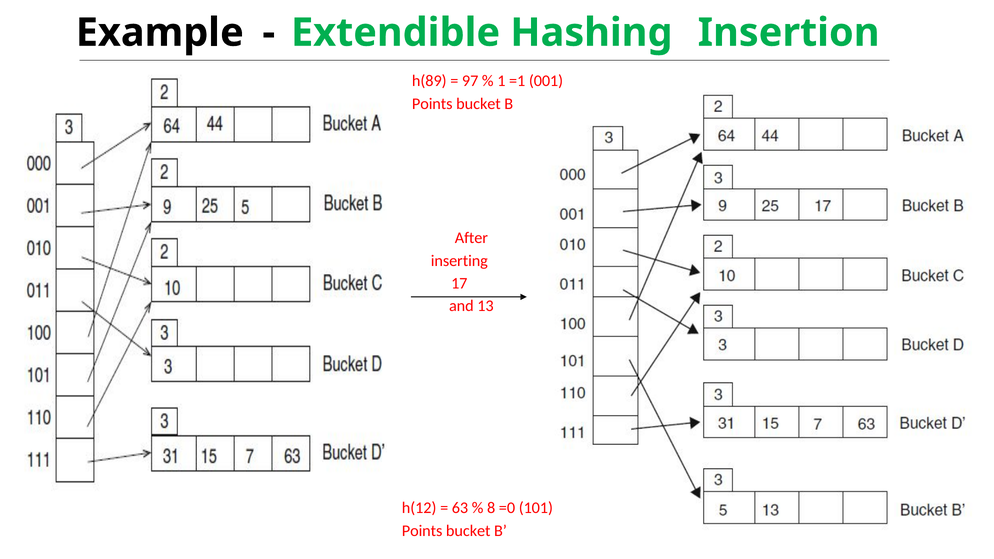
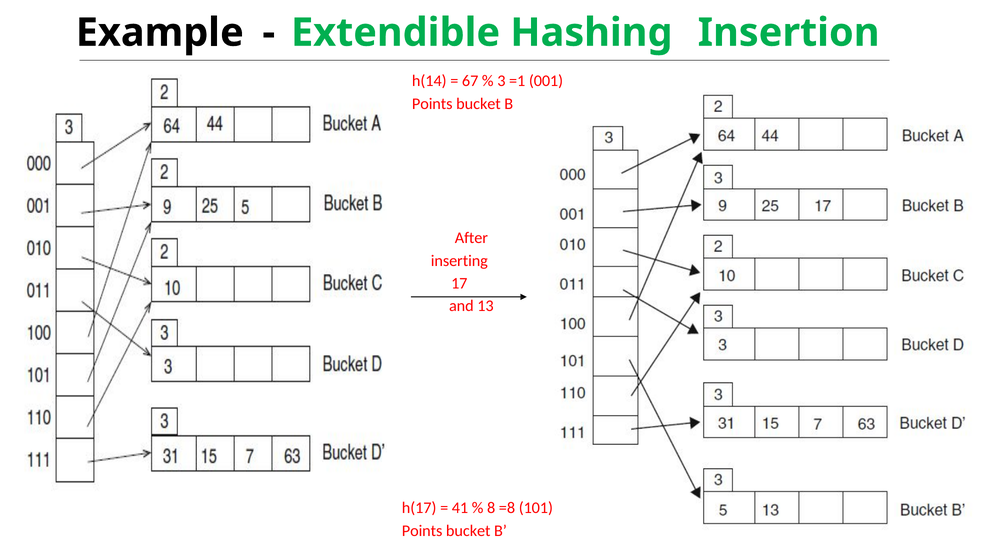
h(89: h(89 -> h(14 (429, 81)
97: 97 -> 67 (470, 81)
1: 1 -> 3 (501, 81)
h(12: h(12 -> h(17 (419, 508)
63: 63 -> 41 (460, 508)
=0: =0 -> =8 (507, 508)
